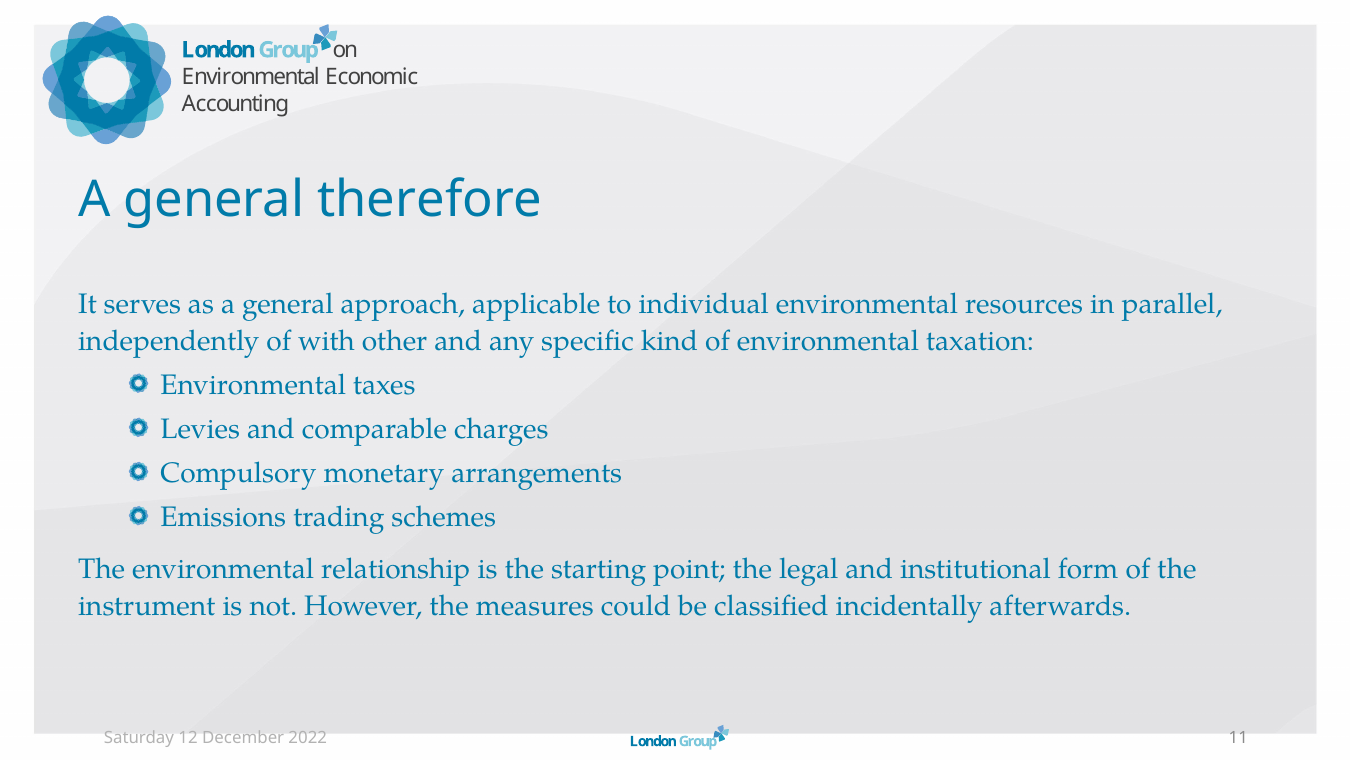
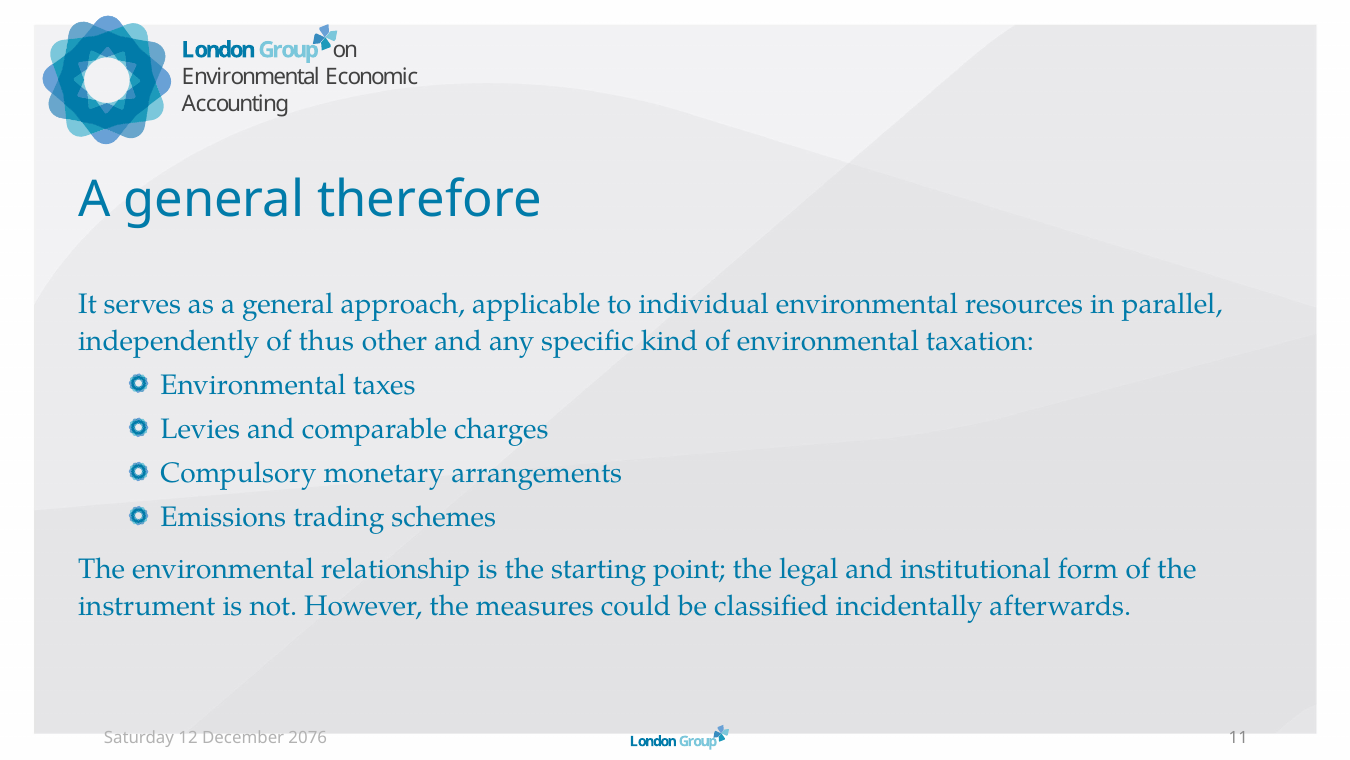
with: with -> thus (326, 341)
2022: 2022 -> 2076 (308, 737)
